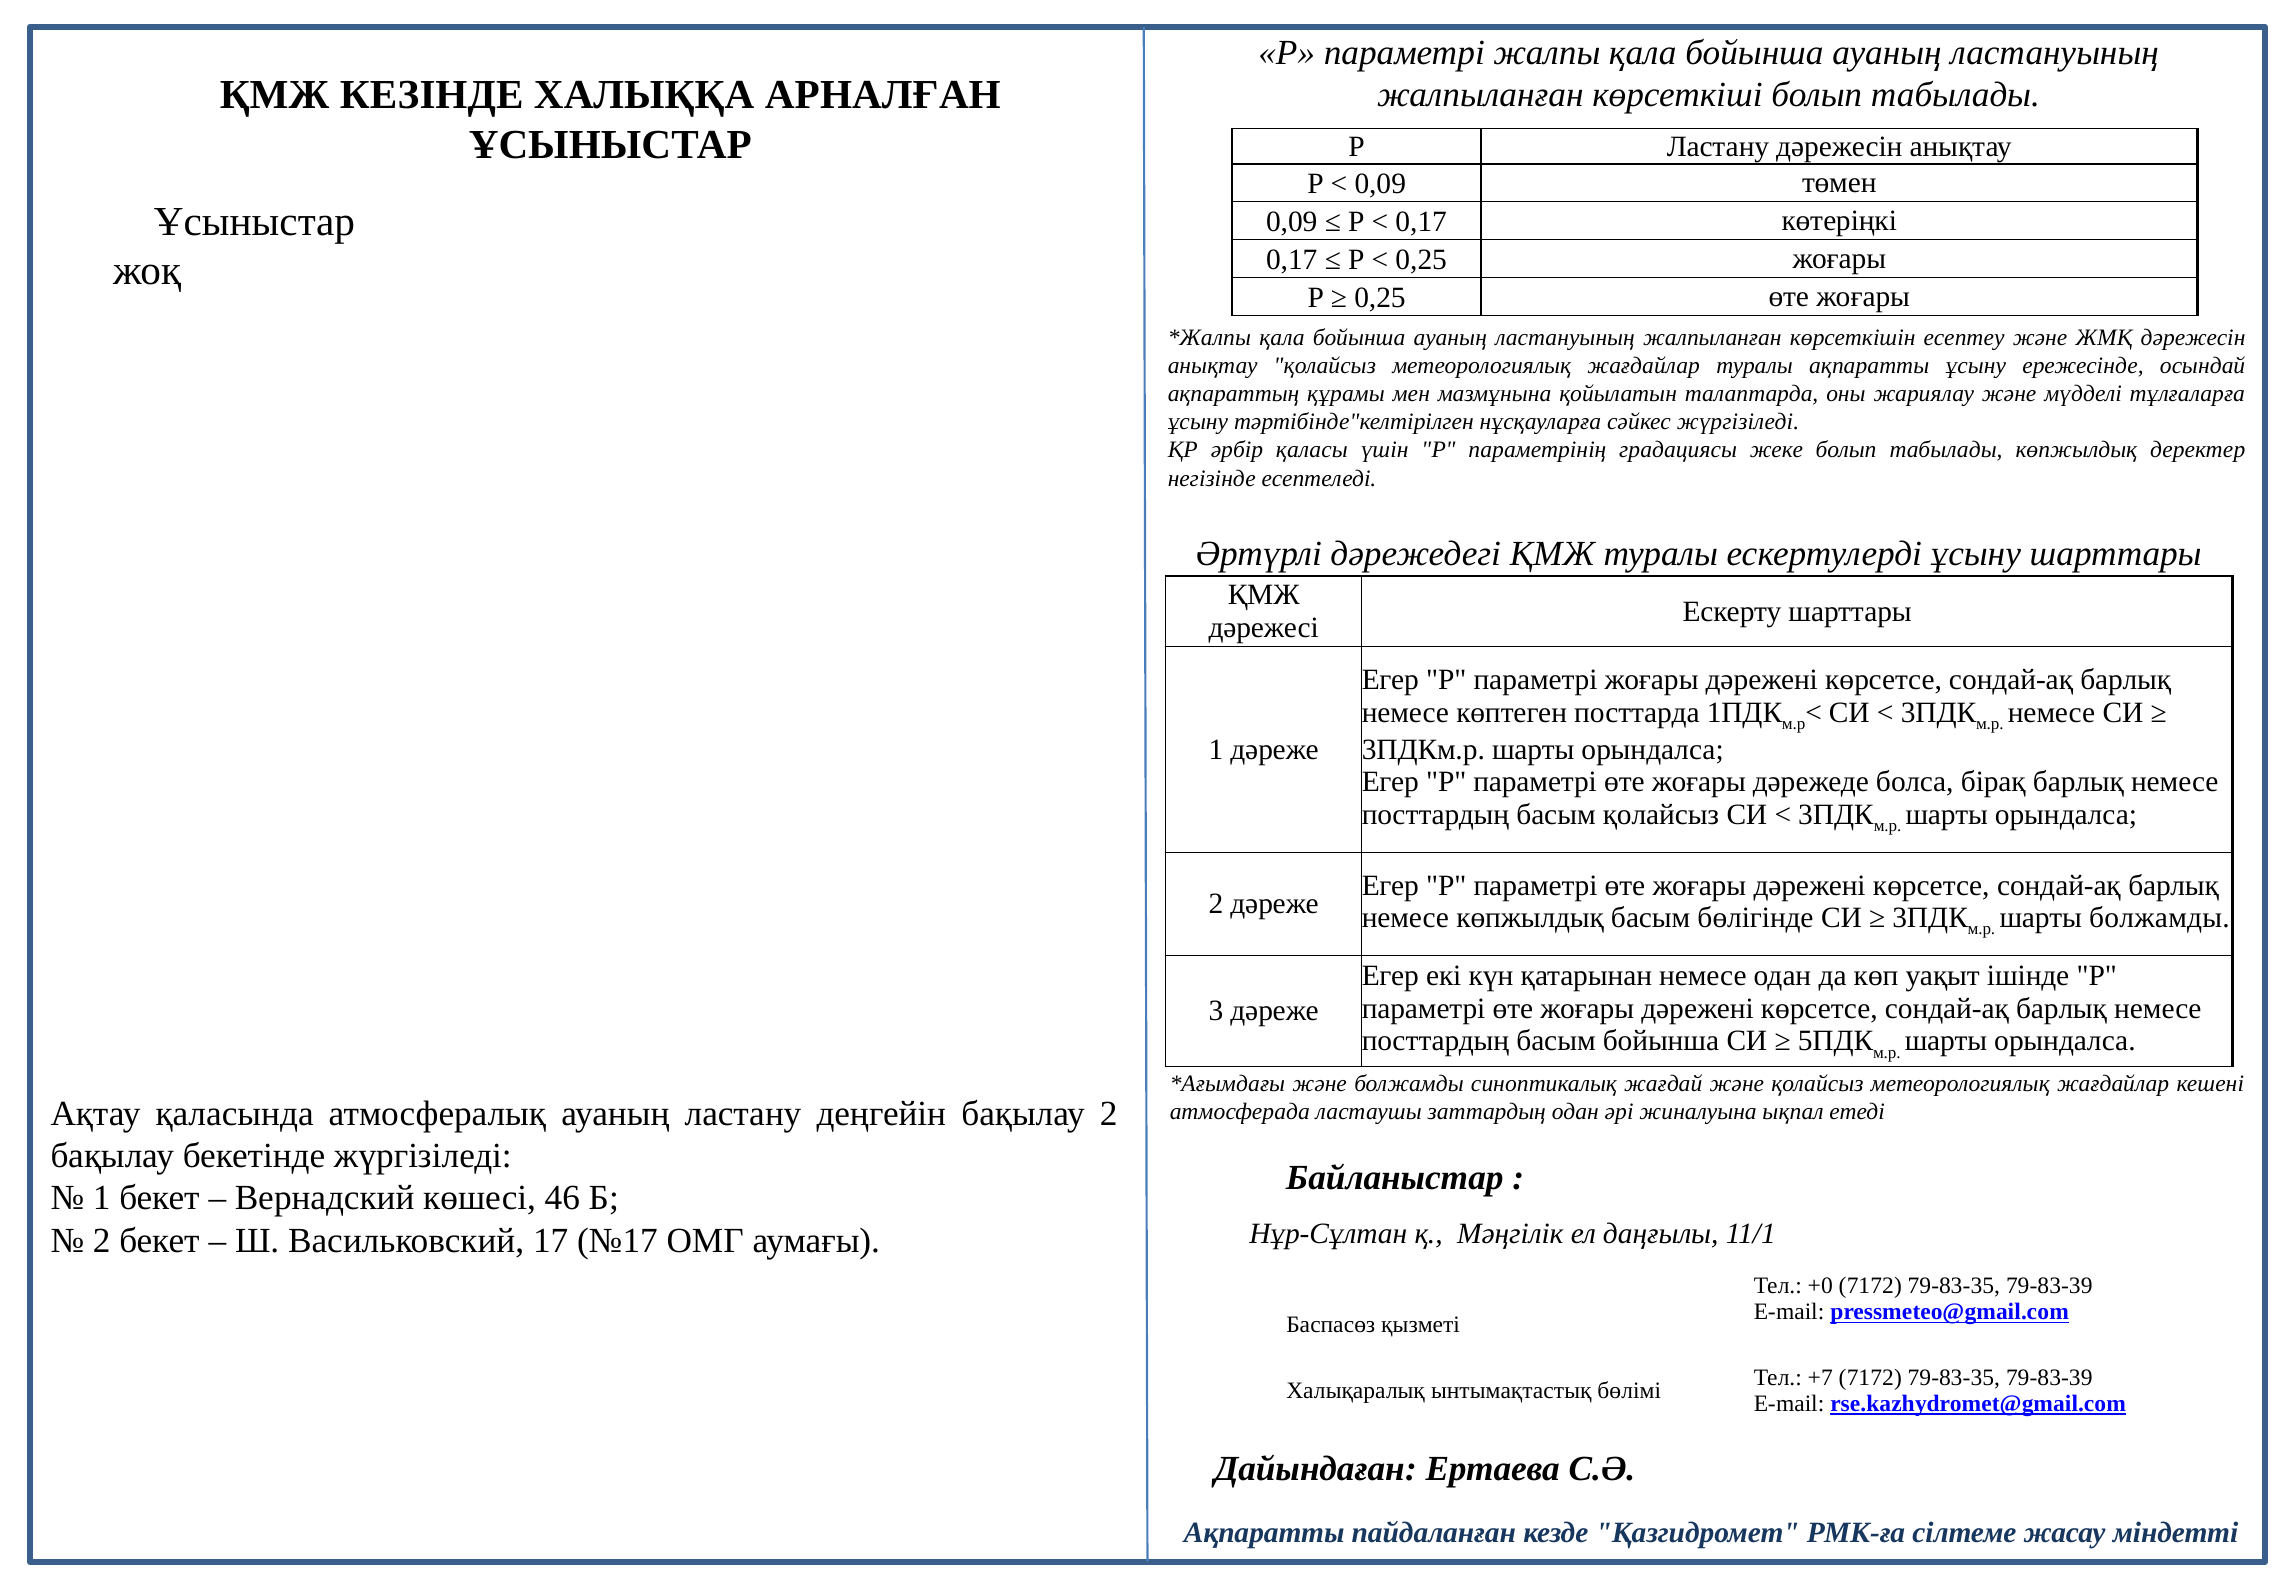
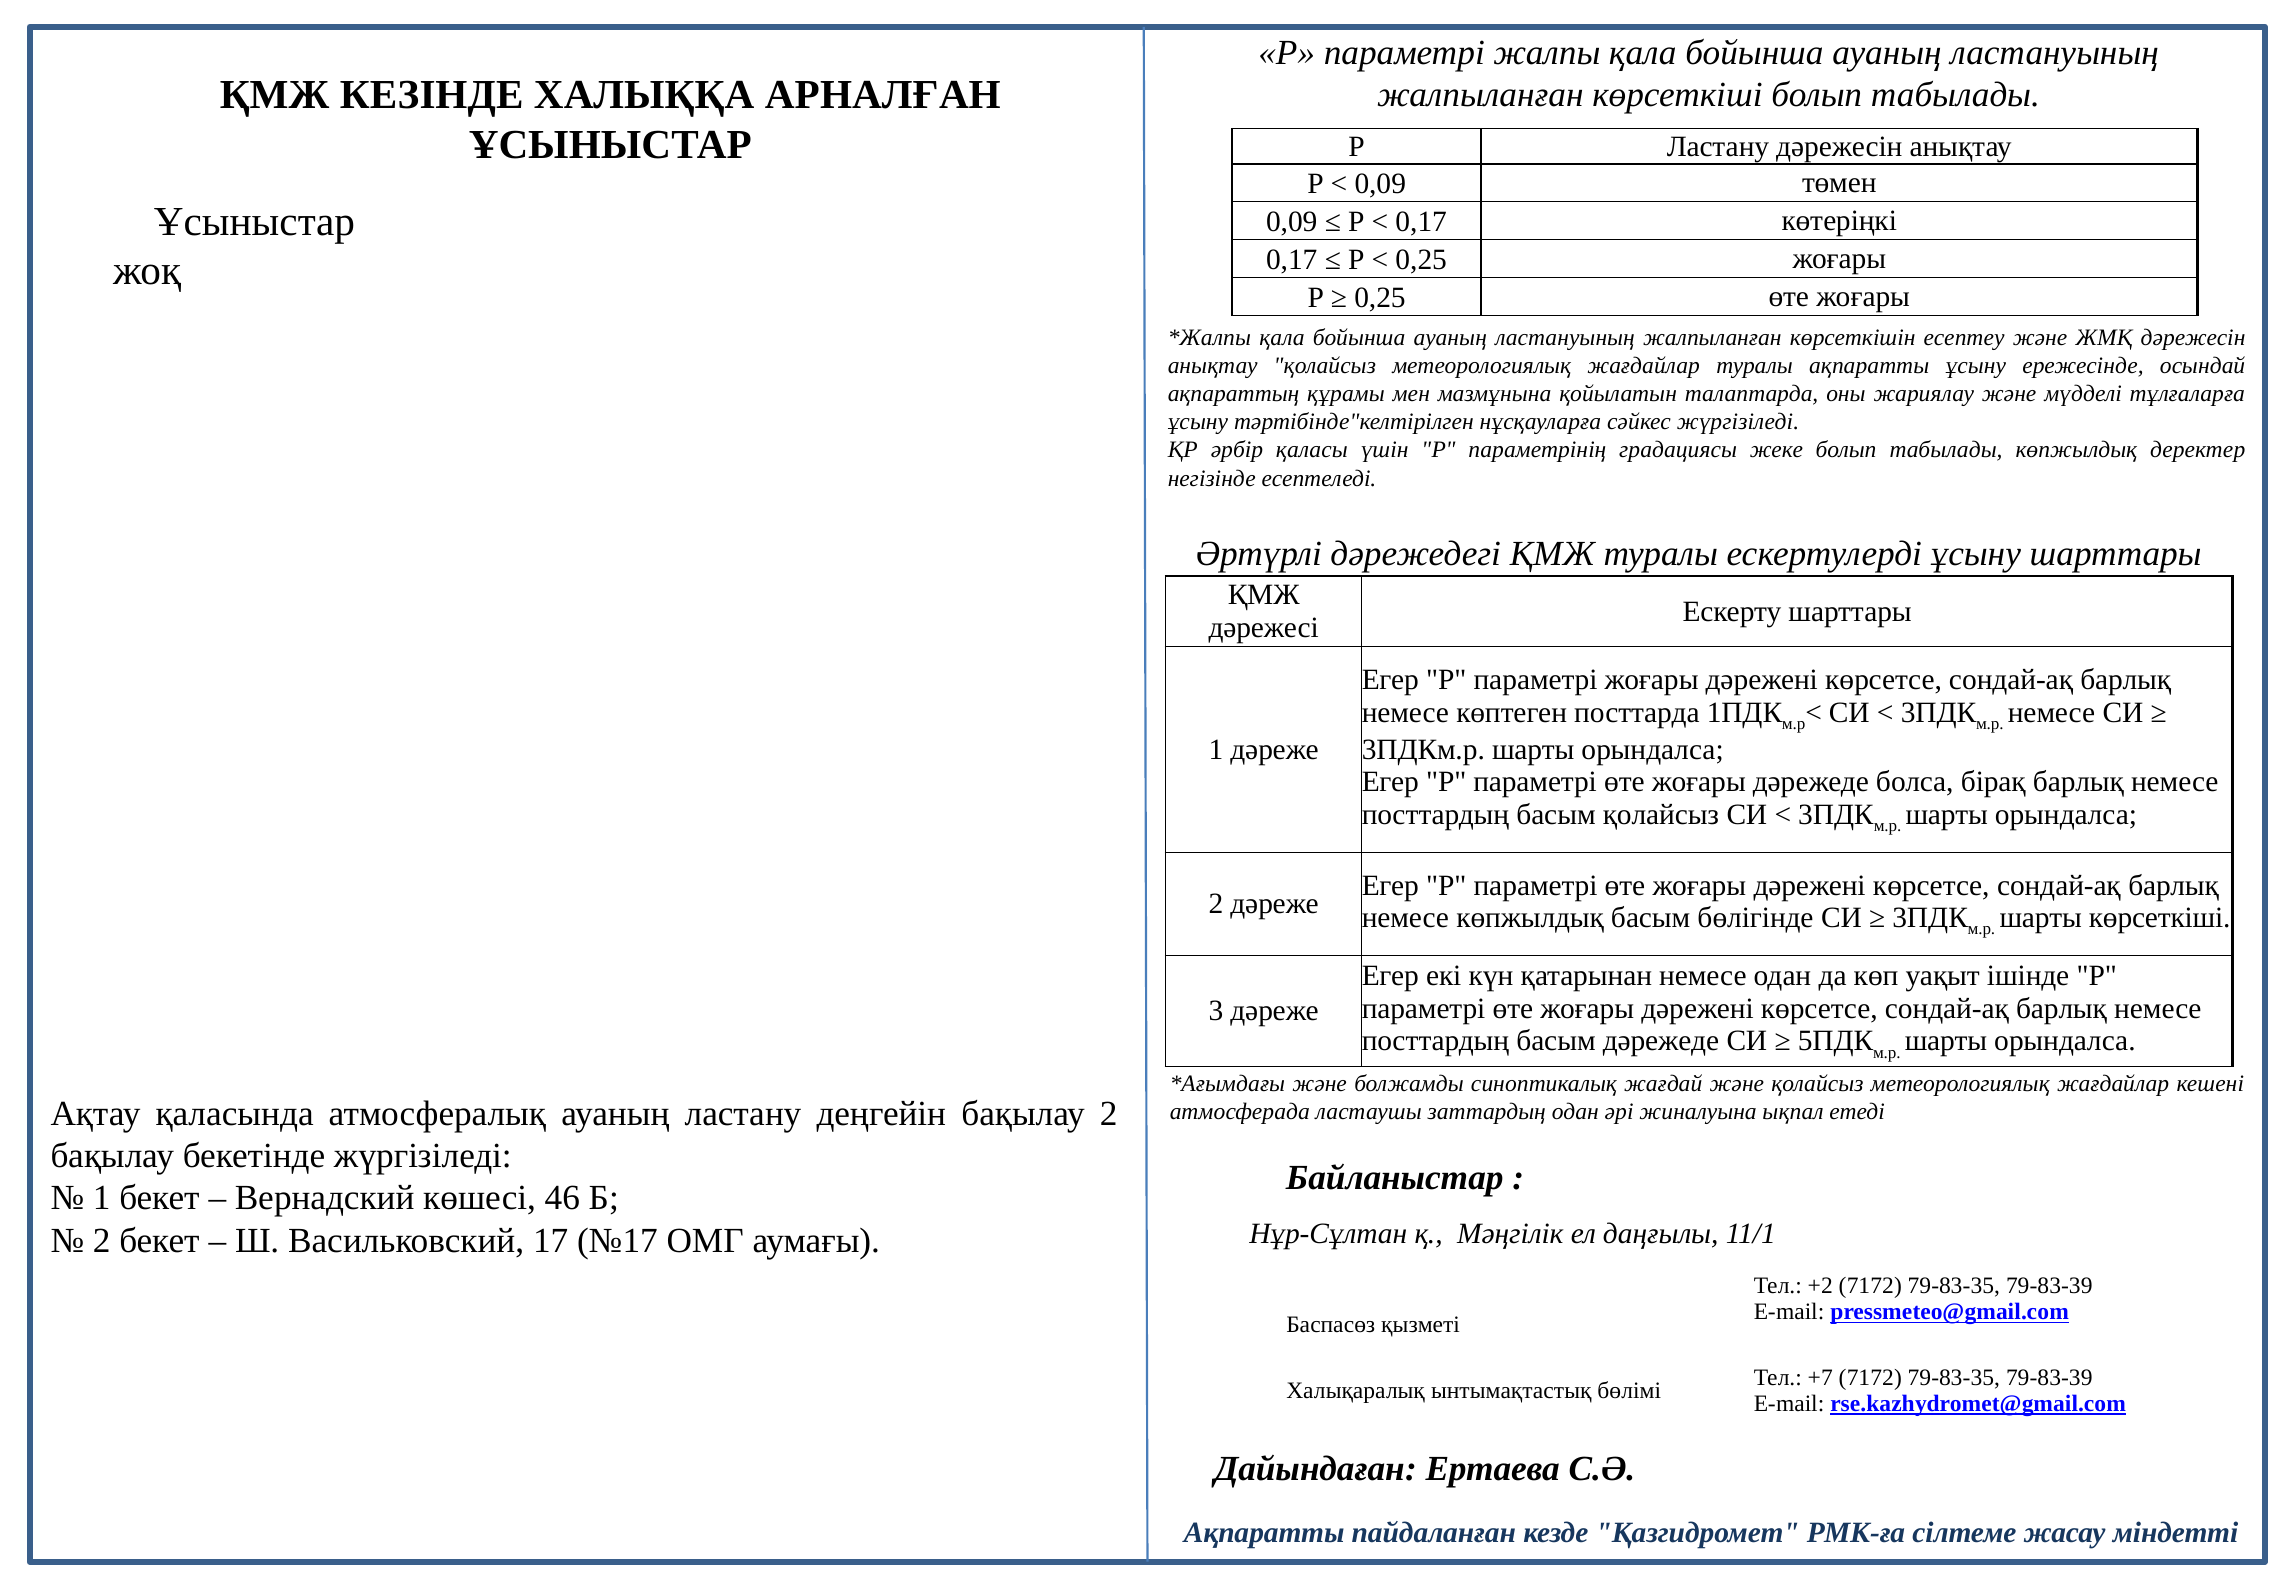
шарты болжамды: болжамды -> көрсеткіші (2160, 918)
басым бойынша: бойынша -> дәрежеде (1661, 1041)
+0: +0 -> +2 (1820, 1285)
